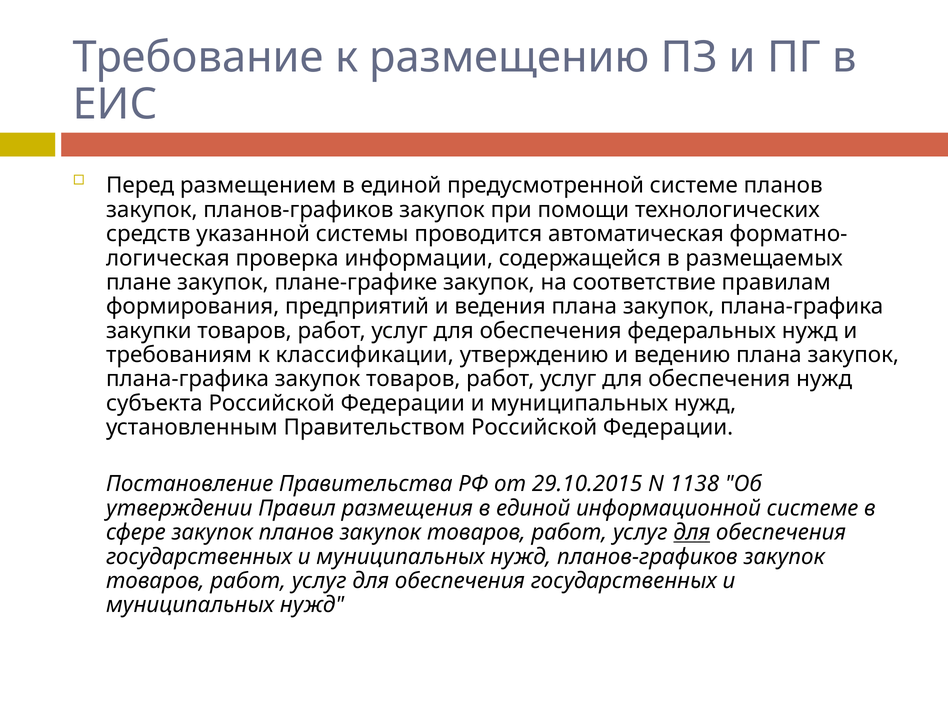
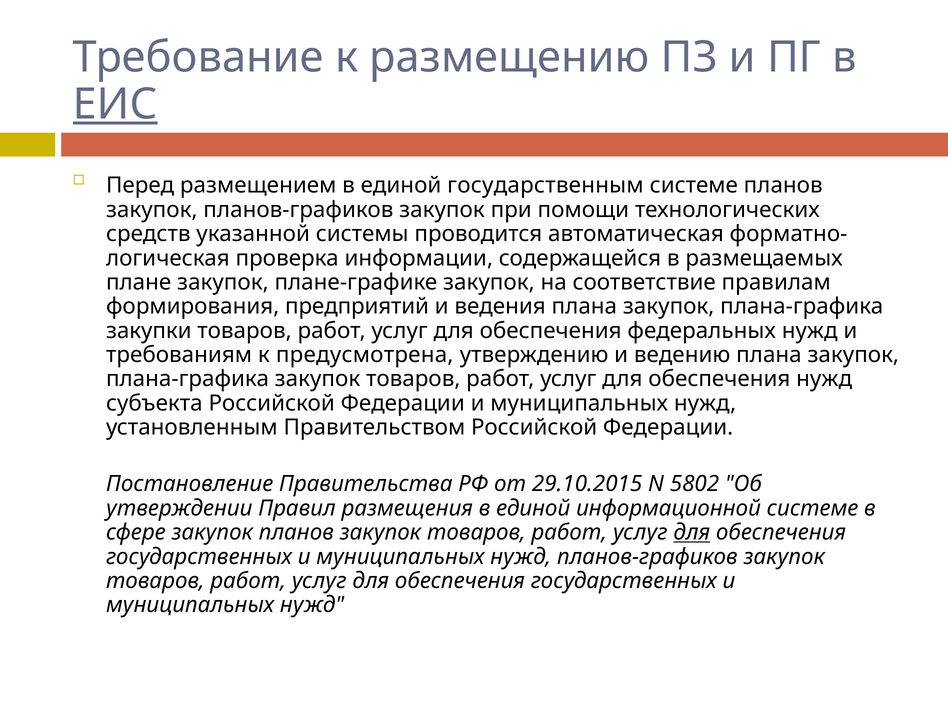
ЕИС underline: none -> present (115, 104)
предусмотренной: предусмотренной -> государственным (545, 186)
классификации: классификации -> предусмотрена (365, 355)
1138: 1138 -> 5802 (694, 484)
